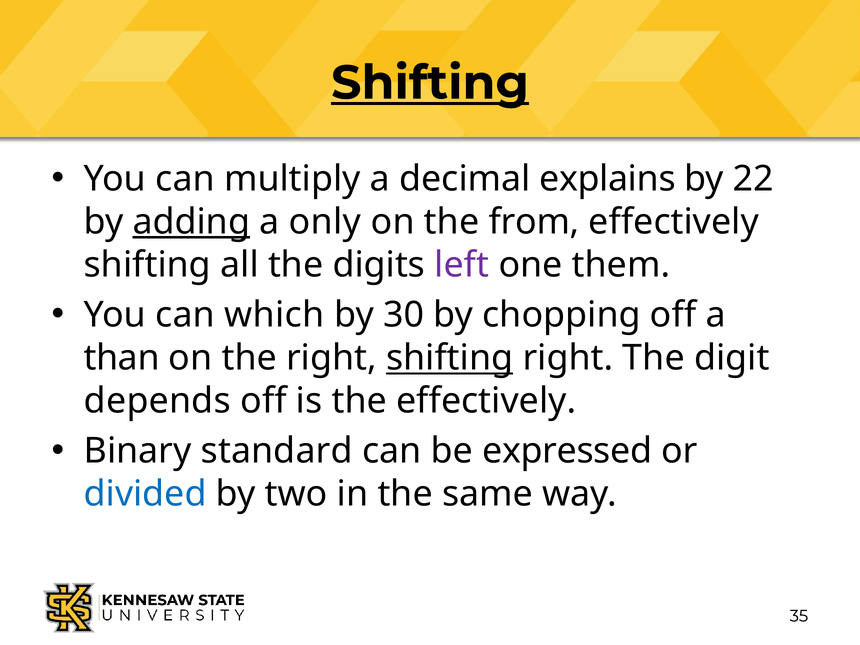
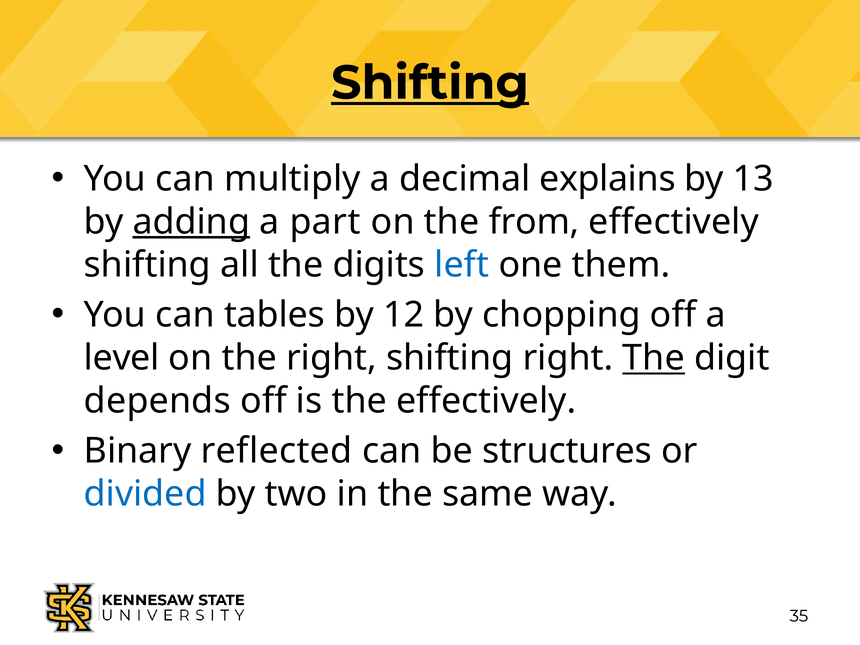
22: 22 -> 13 (753, 179)
only: only -> part (325, 222)
left colour: purple -> blue (462, 265)
which: which -> tables (275, 315)
30: 30 -> 12 (404, 315)
than: than -> level (122, 358)
shifting underline: present -> none (450, 358)
The underline: none -> present (654, 358)
standard: standard -> reflected (277, 451)
expressed: expressed -> structures (567, 451)
